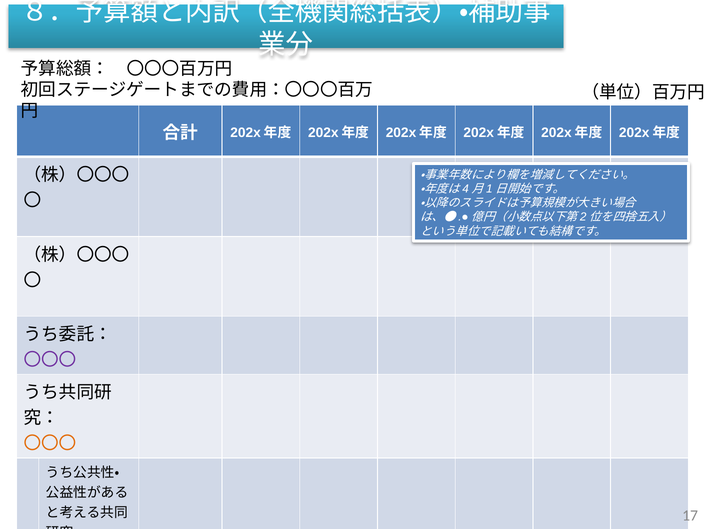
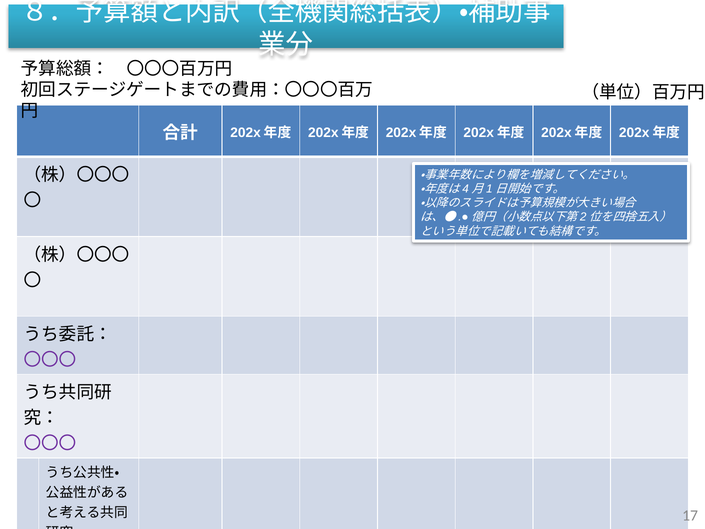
〇〇〇 colour: orange -> purple (50, 443)
